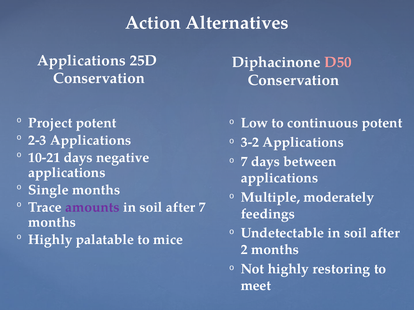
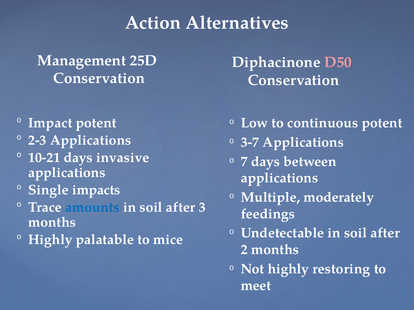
Applications: Applications -> Management (82, 61)
Project: Project -> Impact (50, 123)
3-2: 3-2 -> 3-7 (250, 142)
negative: negative -> invasive (123, 158)
Single months: months -> impacts (96, 190)
amounts colour: purple -> blue (93, 208)
after 7: 7 -> 3 (202, 208)
